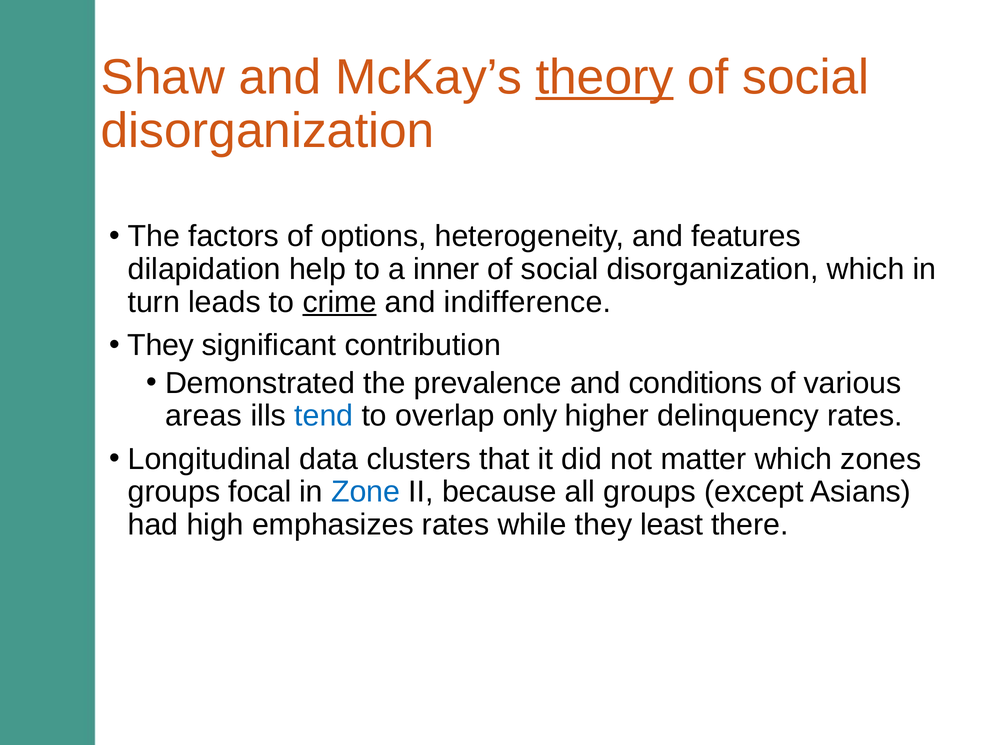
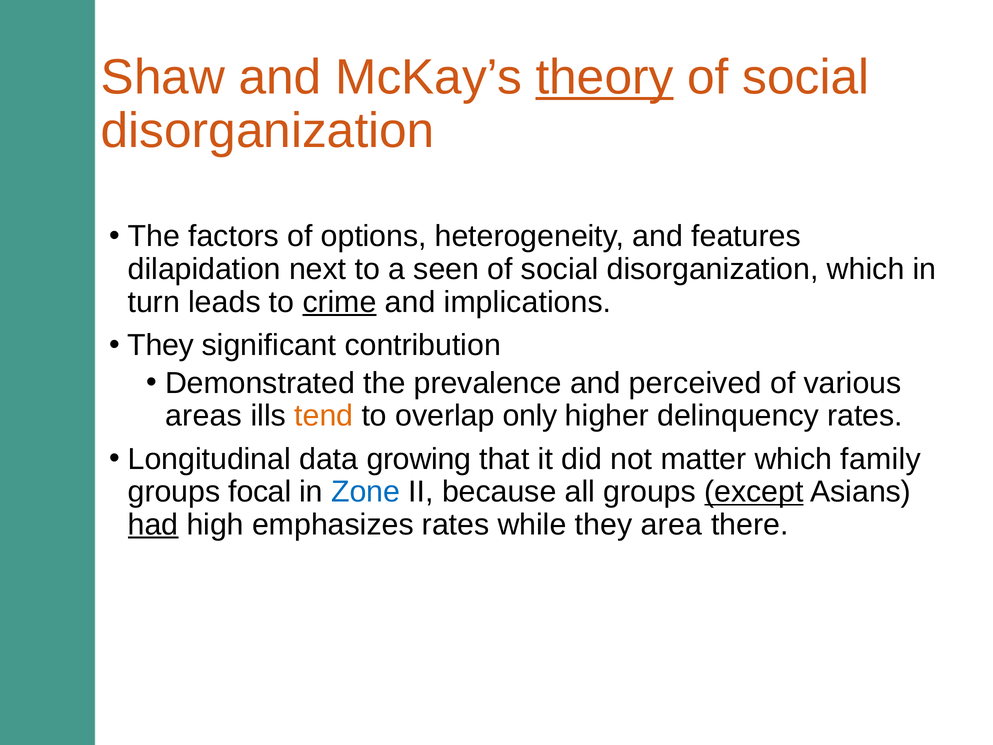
help: help -> next (318, 269)
inner: inner -> seen (446, 269)
indifference: indifference -> implications (528, 302)
conditions: conditions -> perceived (695, 383)
tend colour: blue -> orange (324, 416)
clusters: clusters -> growing (419, 459)
zones: zones -> family (881, 459)
except underline: none -> present (754, 492)
had underline: none -> present (153, 524)
least: least -> area (671, 524)
